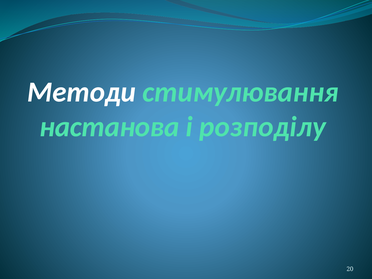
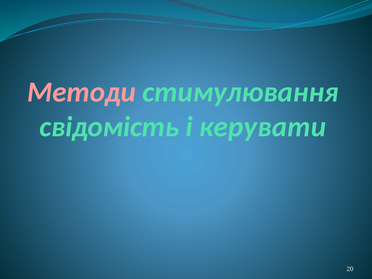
Методи colour: white -> pink (82, 92)
настанова: настанова -> свідомість (109, 127)
розподілу: розподілу -> керувати (263, 127)
